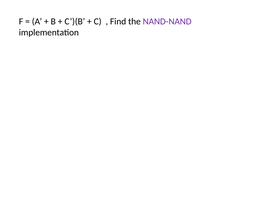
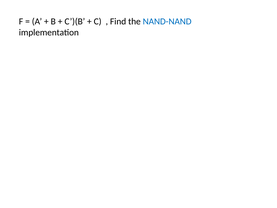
NAND-NAND colour: purple -> blue (167, 21)
